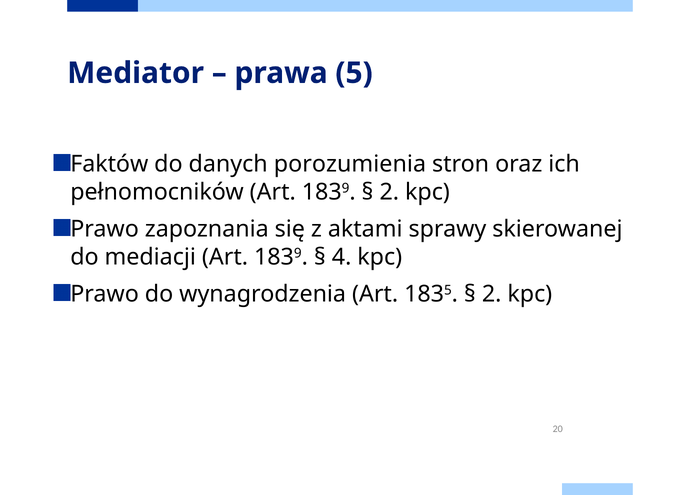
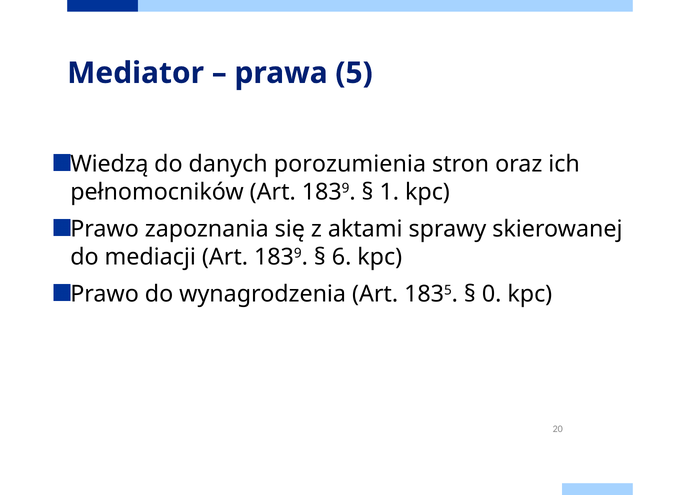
Faktów: Faktów -> Wiedzą (109, 164)
2: 2 -> 1 (389, 192)
4: 4 -> 6 (342, 257)
2: 2 -> 0 (492, 294)
